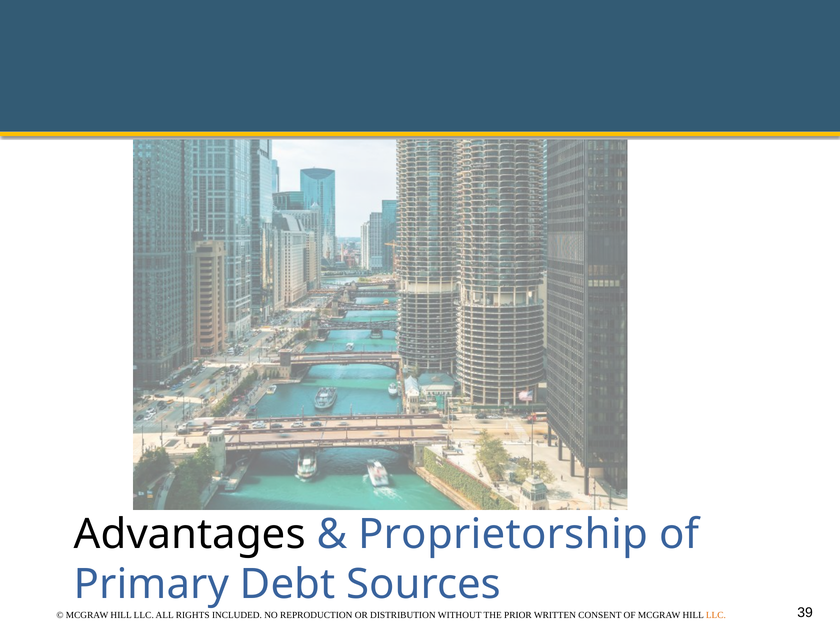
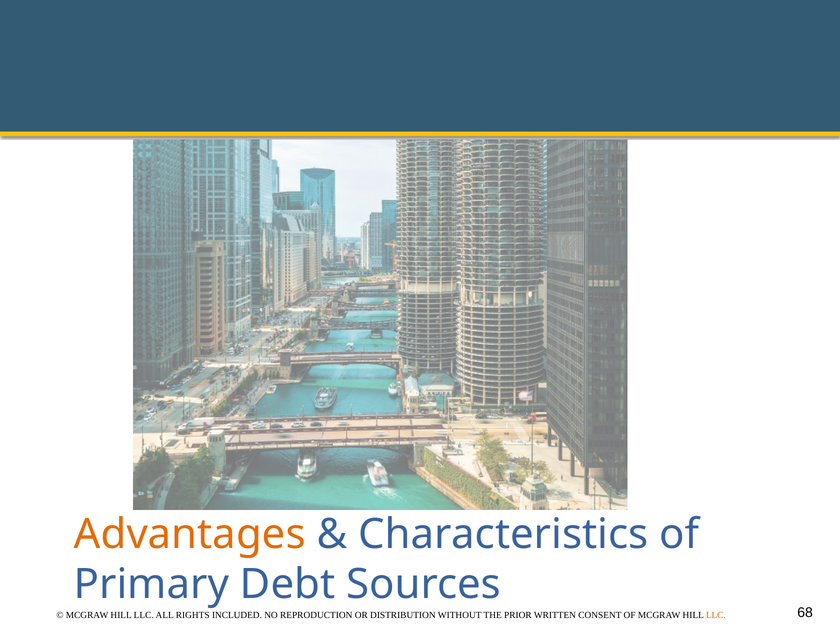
Advantages colour: black -> orange (190, 534)
Proprietorship: Proprietorship -> Characteristics (503, 534)
39: 39 -> 68 (805, 613)
